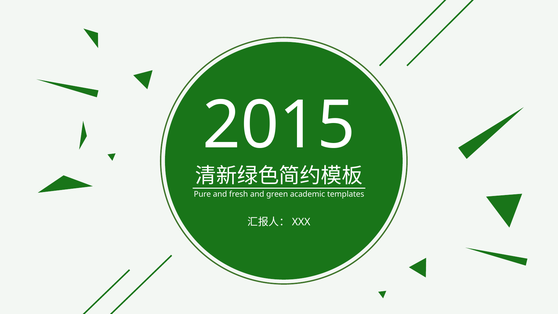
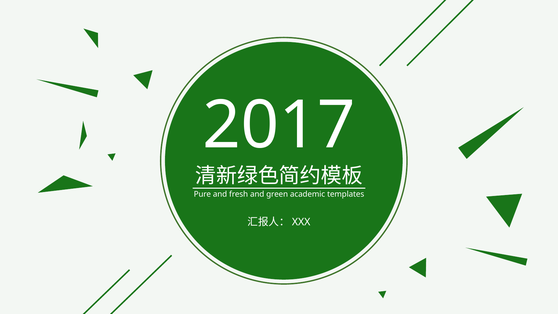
2015: 2015 -> 2017 (279, 125)
